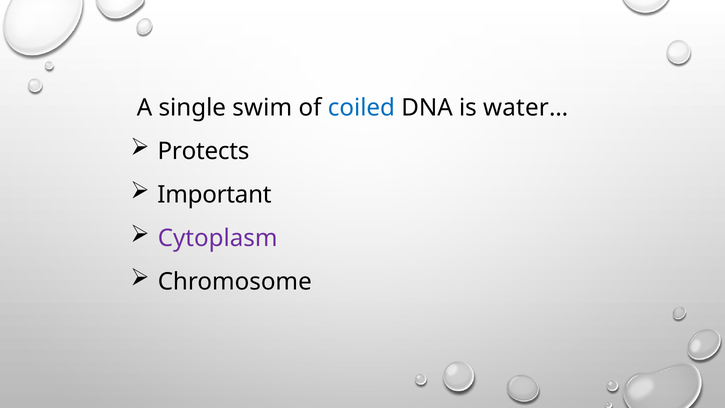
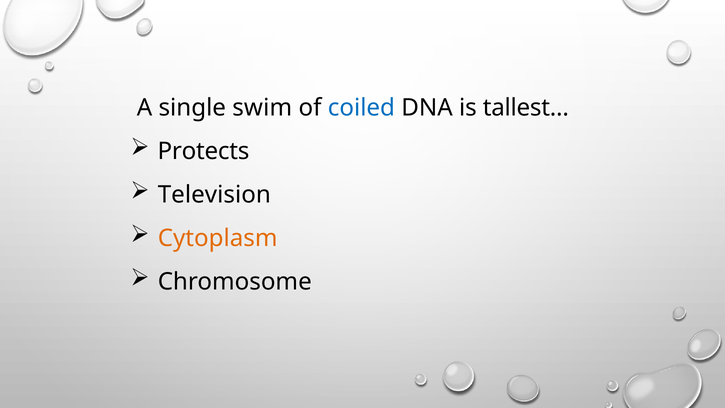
water…: water… -> tallest… (526, 108)
Important: Important -> Television (214, 195)
Cytoplasm colour: purple -> orange (218, 238)
